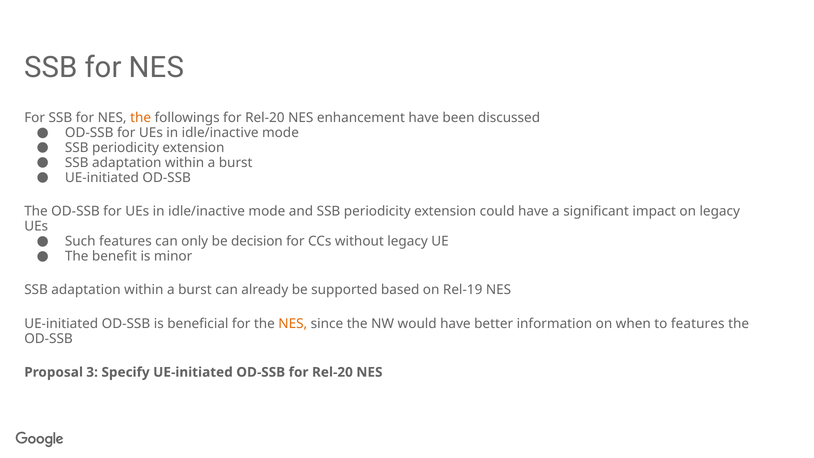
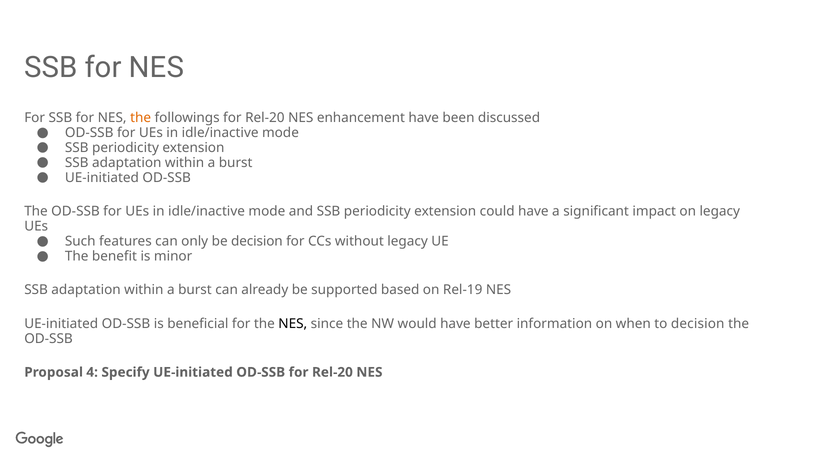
NES colour: orange -> black (293, 324)
to features: features -> decision (698, 324)
3: 3 -> 4 (92, 372)
